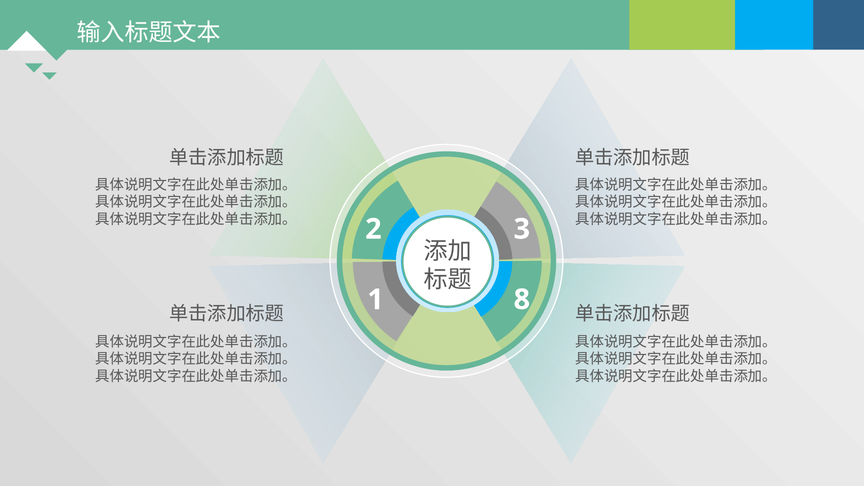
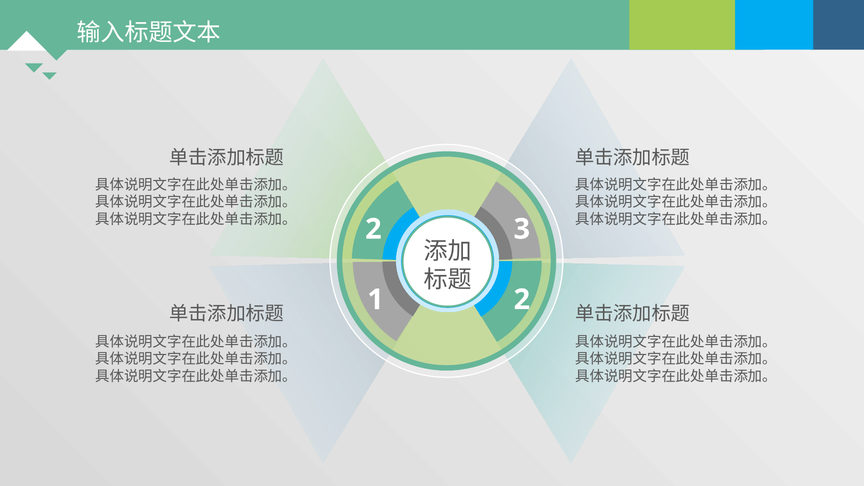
1 8: 8 -> 2 (522, 300)
